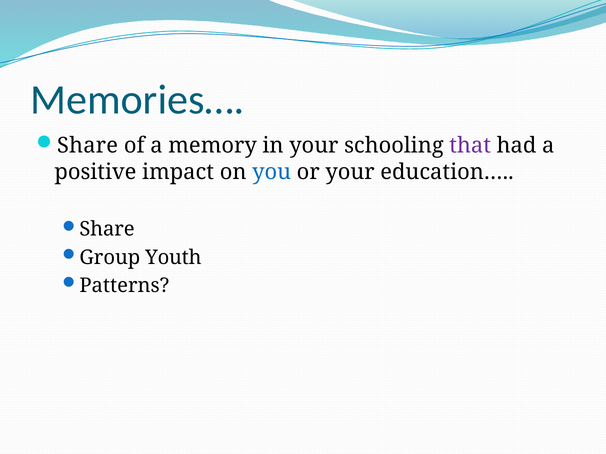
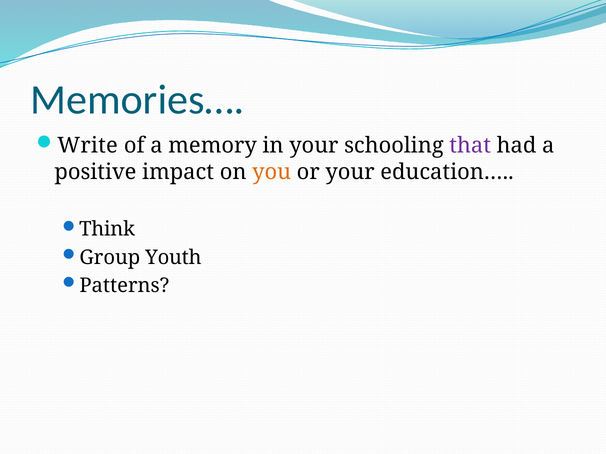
Share: Share -> Write (88, 146)
you colour: blue -> orange (272, 172)
Share: Share -> Think (107, 230)
